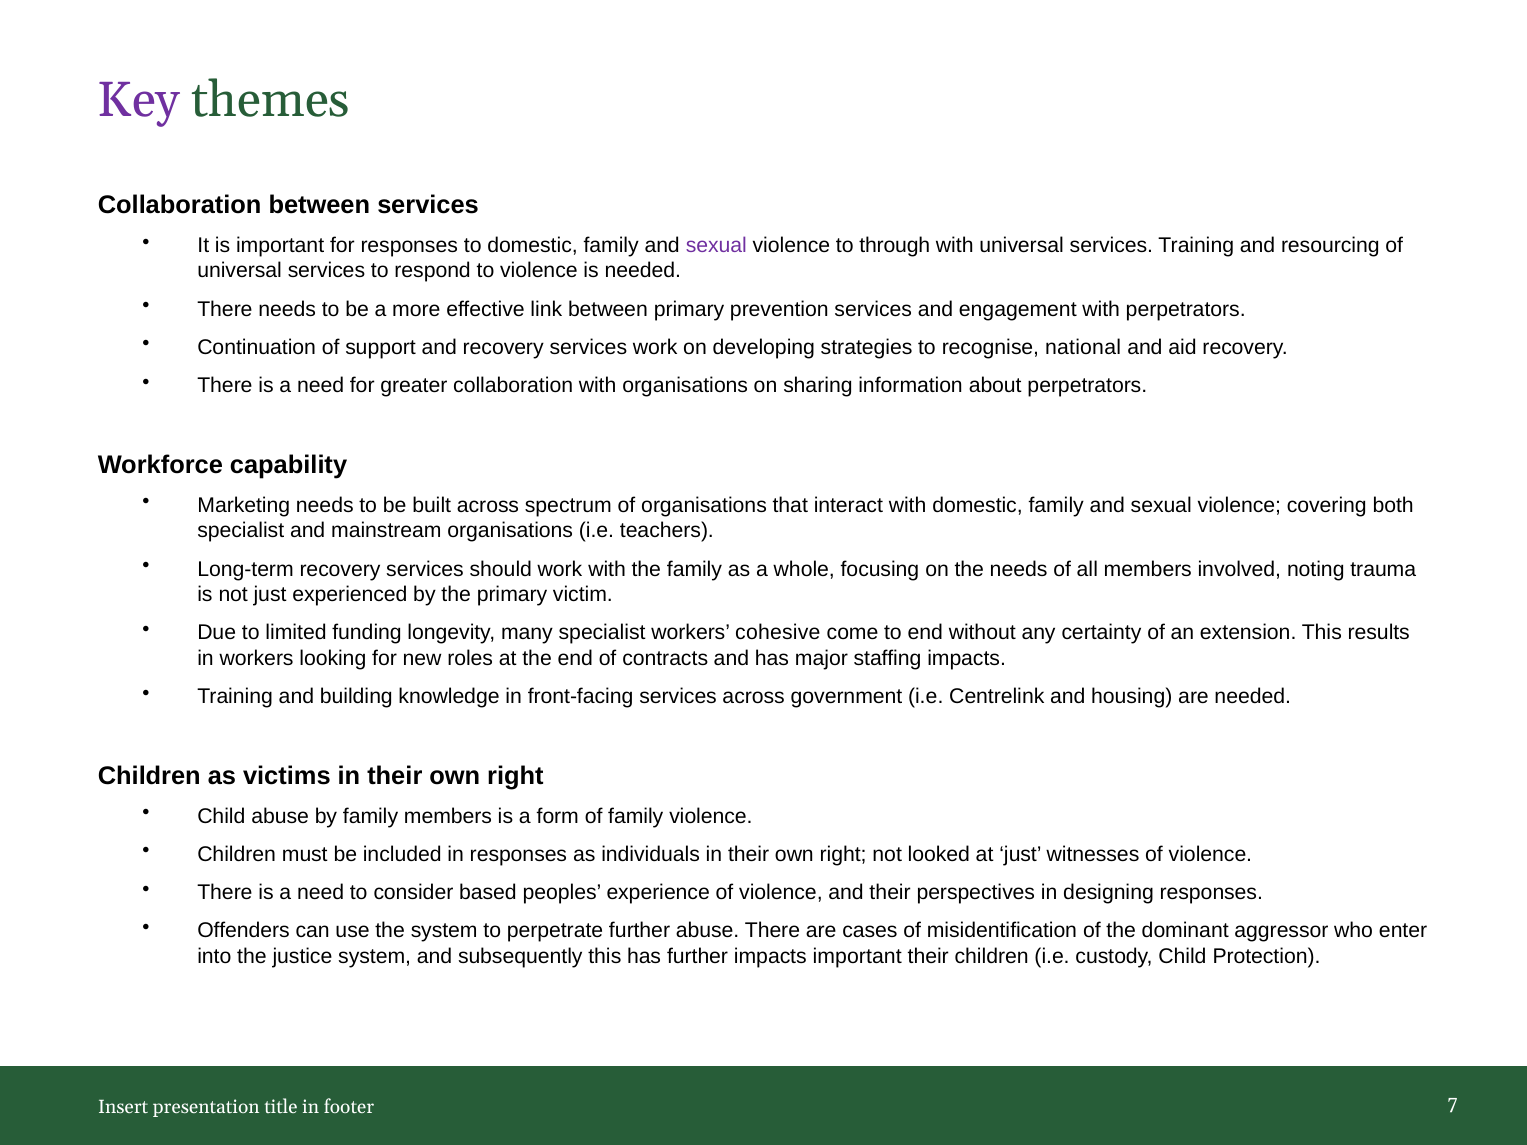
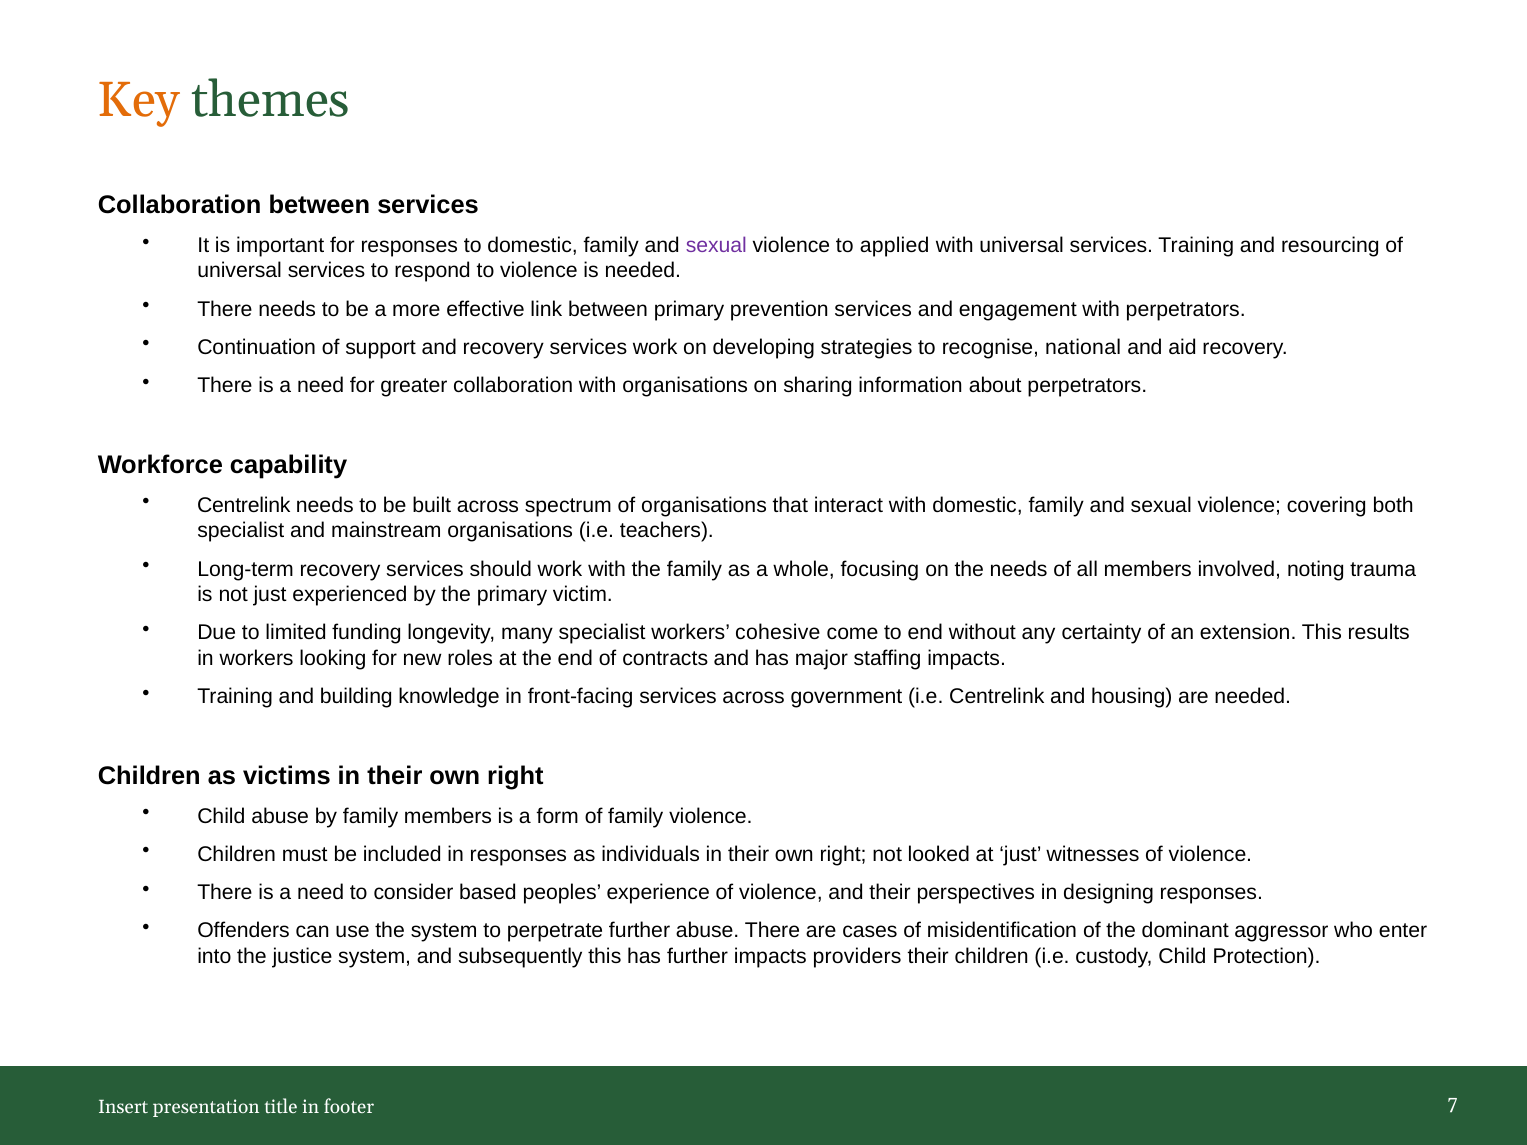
Key colour: purple -> orange (139, 101)
through: through -> applied (895, 245)
Marketing: Marketing -> Centrelink (244, 505)
impacts important: important -> providers (857, 957)
